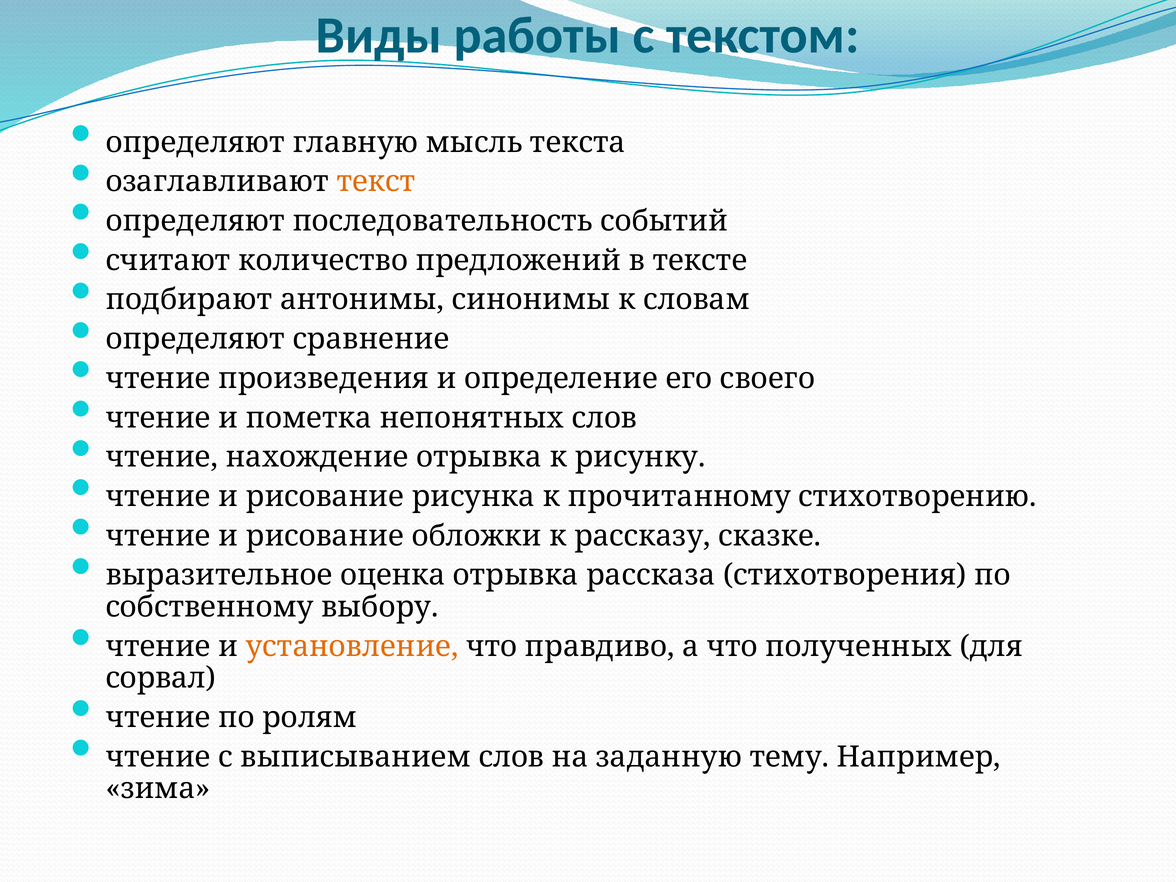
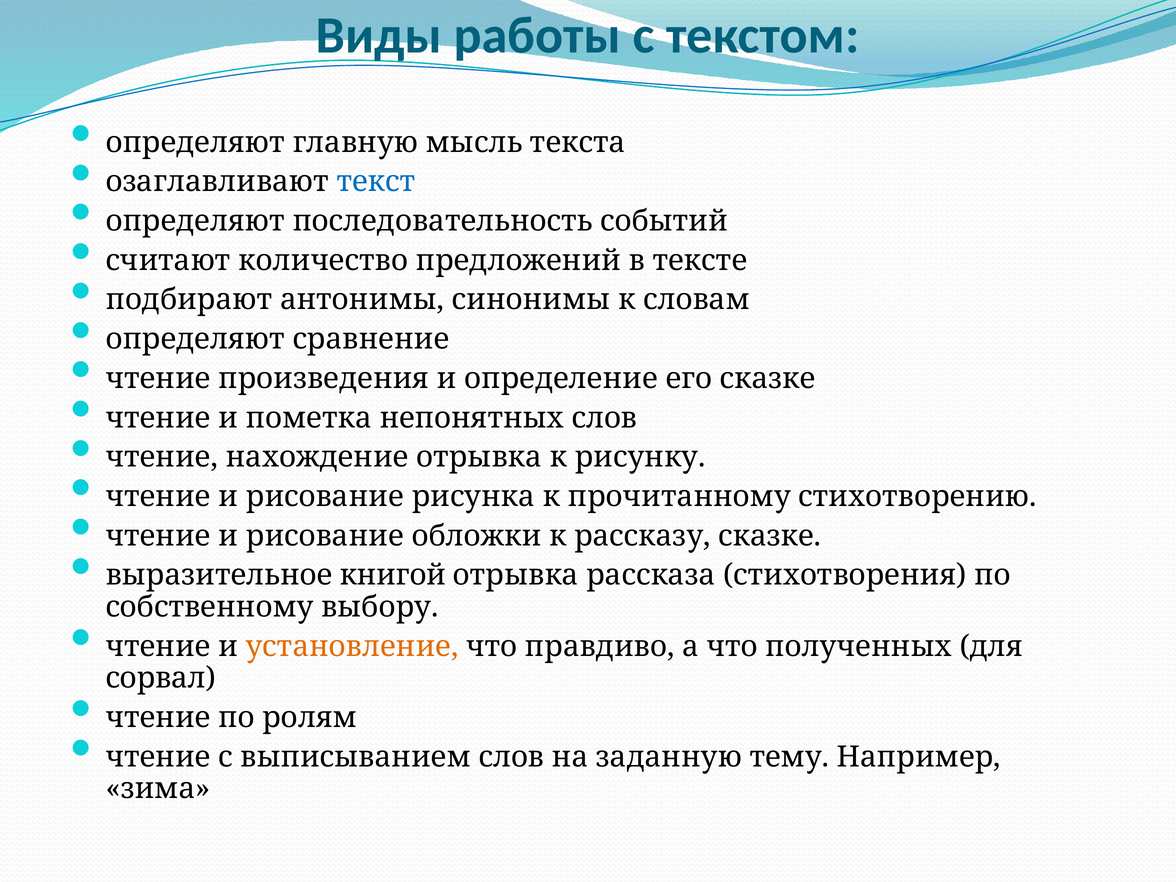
текст colour: orange -> blue (376, 182)
его своего: своего -> сказке (768, 378)
оценка: оценка -> книгой (393, 575)
